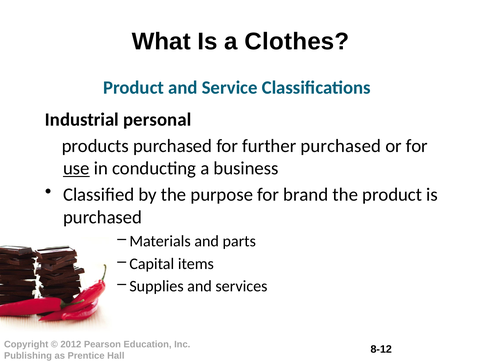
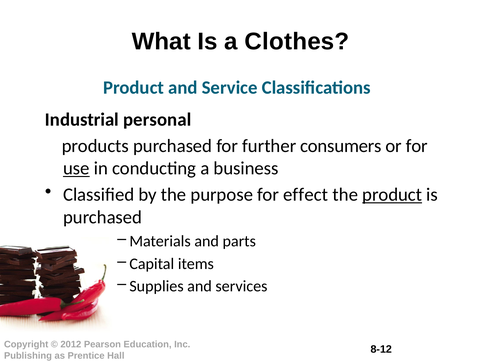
further purchased: purchased -> consumers (341, 146)
brand: brand -> effect (306, 194)
product underline: none -> present (392, 194)
